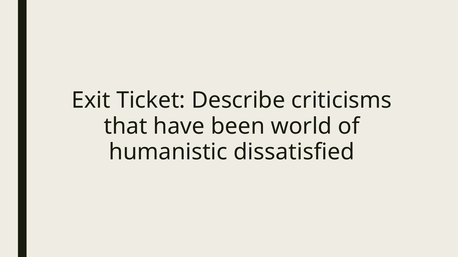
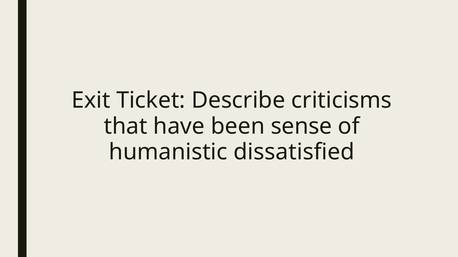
world: world -> sense (301, 127)
